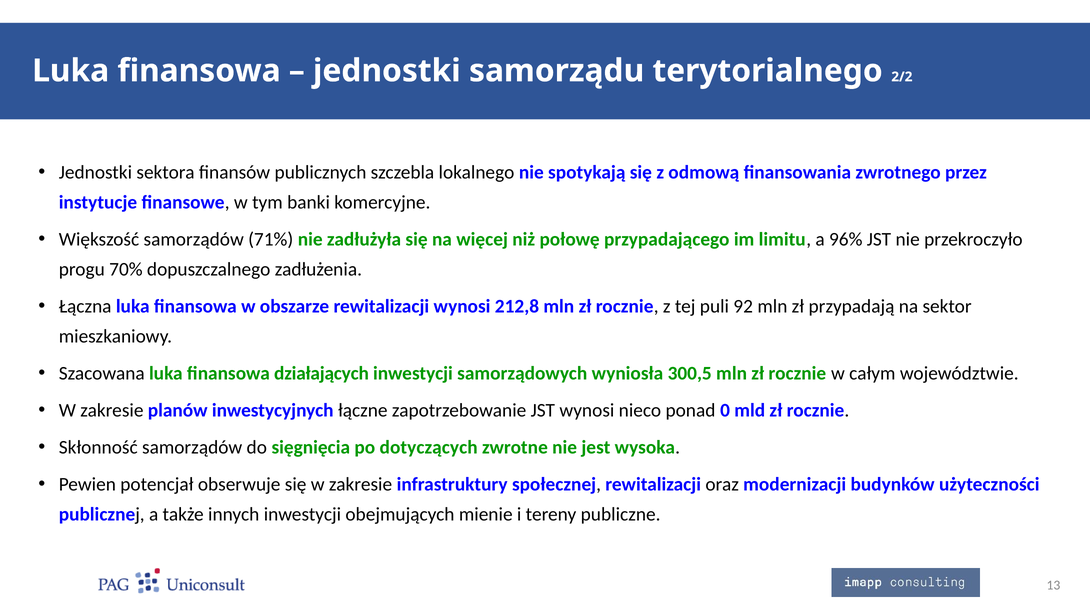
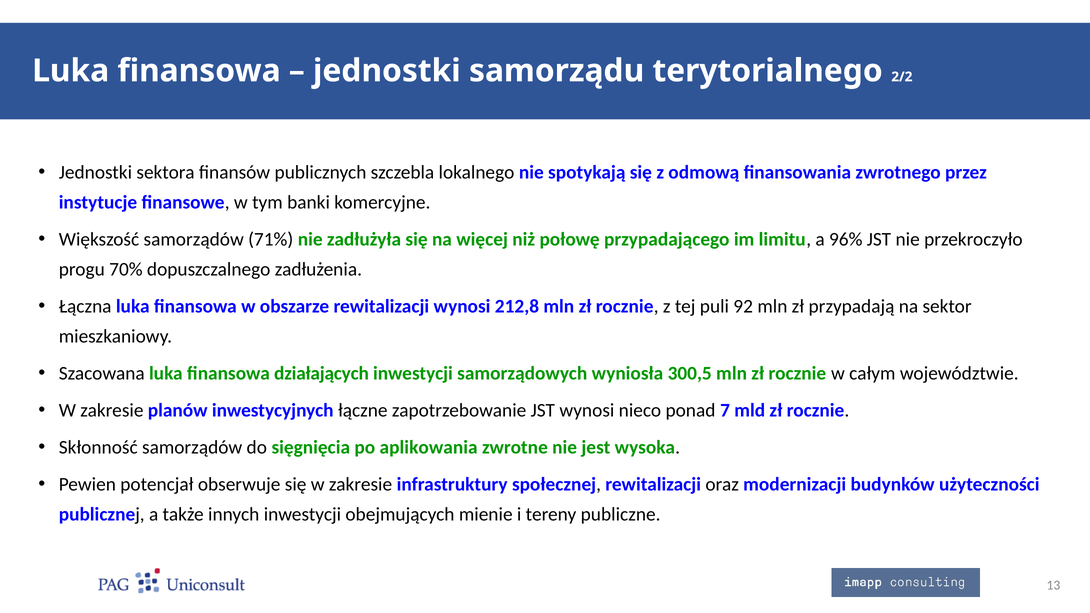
0: 0 -> 7 (725, 410)
dotyczących: dotyczących -> aplikowania (429, 447)
